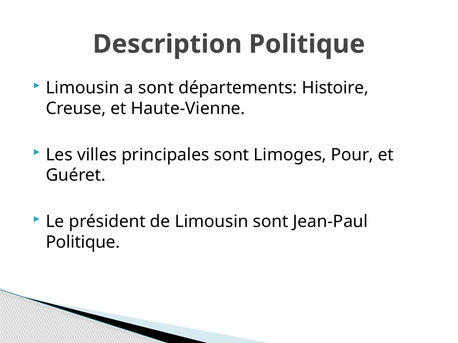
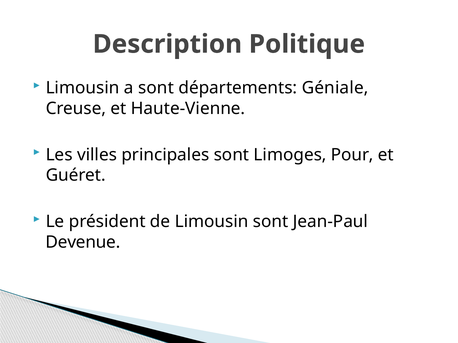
Histoire: Histoire -> Géniale (335, 88)
Politique: Politique -> Devenue (83, 243)
